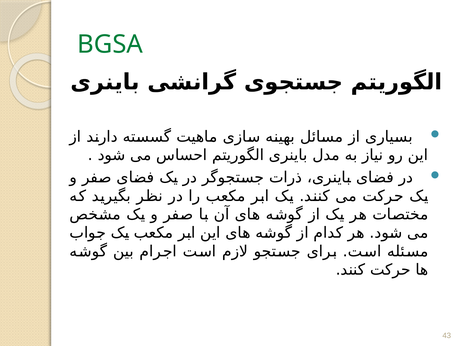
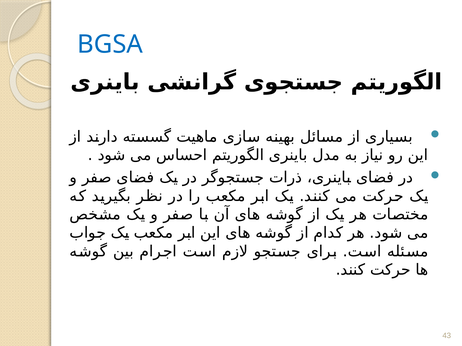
BGSA colour: green -> blue (110, 45)
